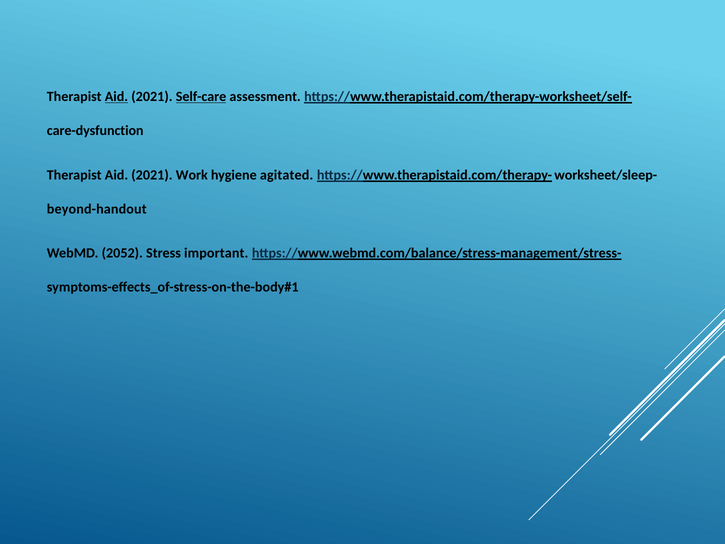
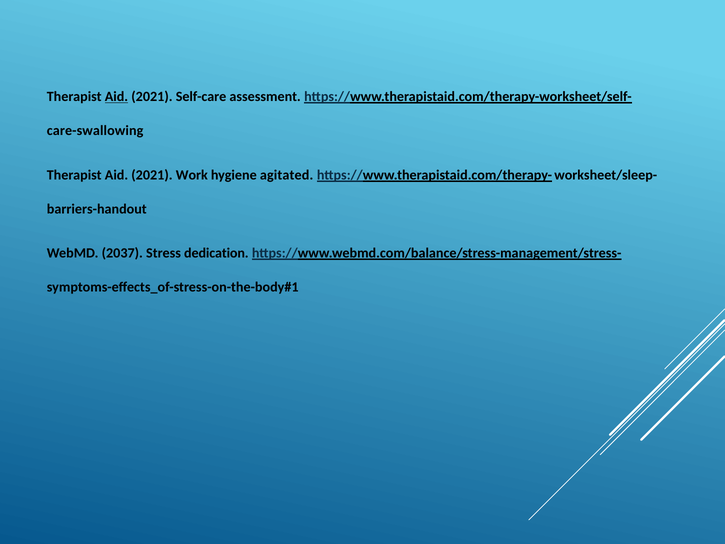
Self-care underline: present -> none (201, 97)
care-dysfunction: care-dysfunction -> care-swallowing (95, 131)
beyond-handout: beyond-handout -> barriers-handout (97, 209)
2052: 2052 -> 2037 (122, 253)
important: important -> dedication (216, 253)
